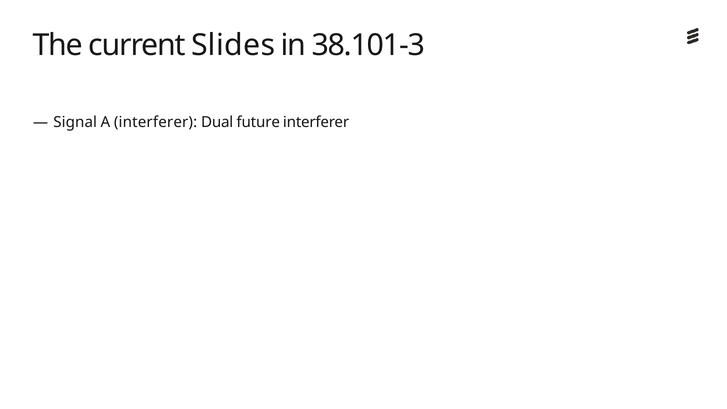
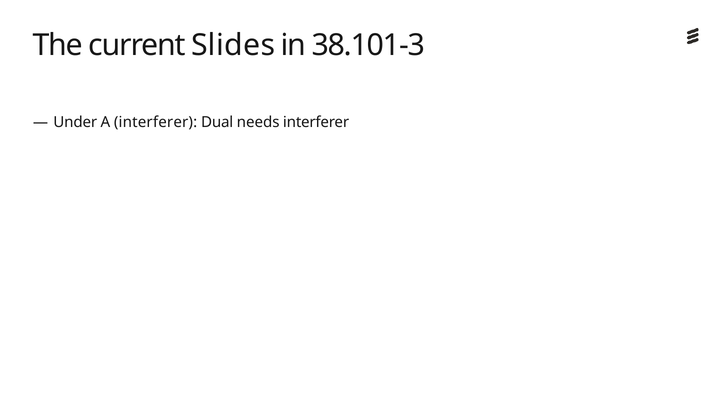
Signal: Signal -> Under (75, 122)
future: future -> needs (258, 122)
